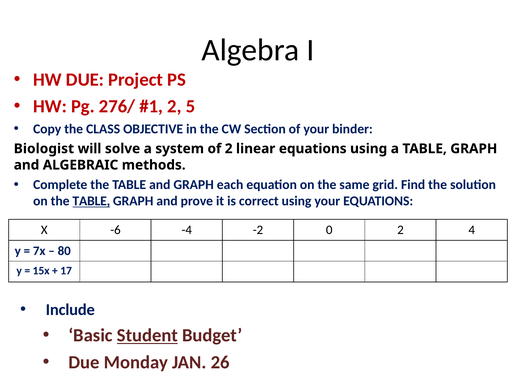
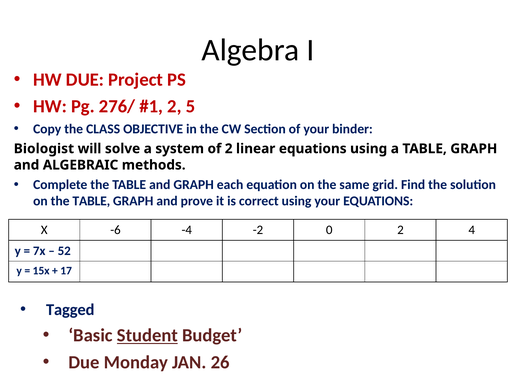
TABLE underline: present -> none (91, 201)
80: 80 -> 52 (64, 251)
Include: Include -> Tagged (70, 310)
